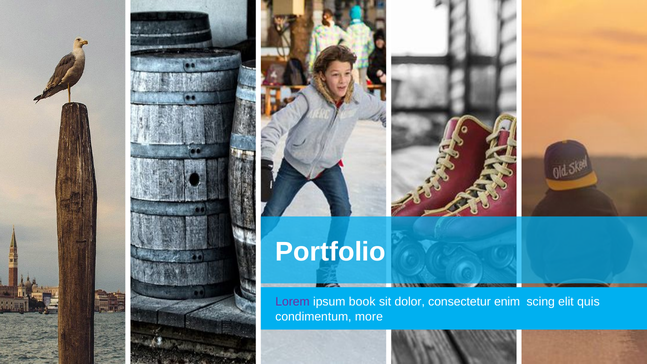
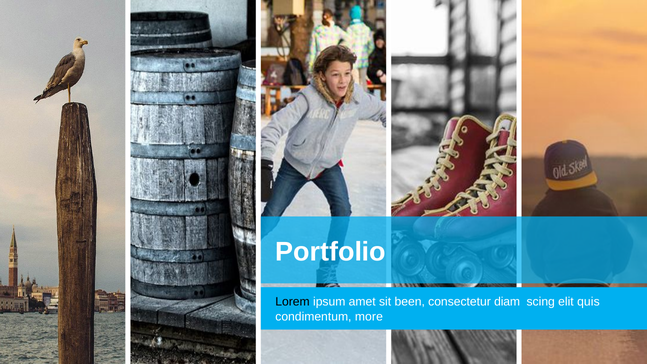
Lorem colour: purple -> black (293, 302)
book: book -> amet (362, 302)
dolor: dolor -> been (410, 302)
enim: enim -> diam (507, 302)
